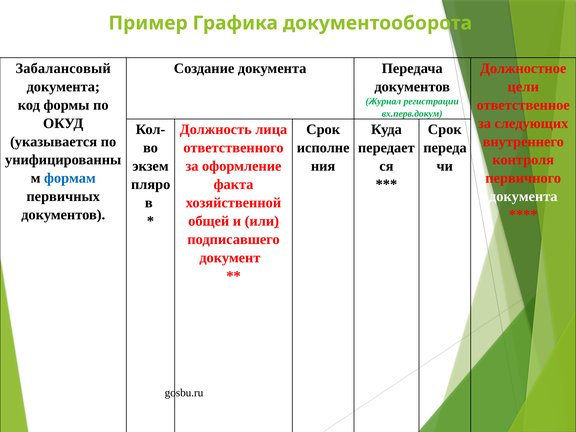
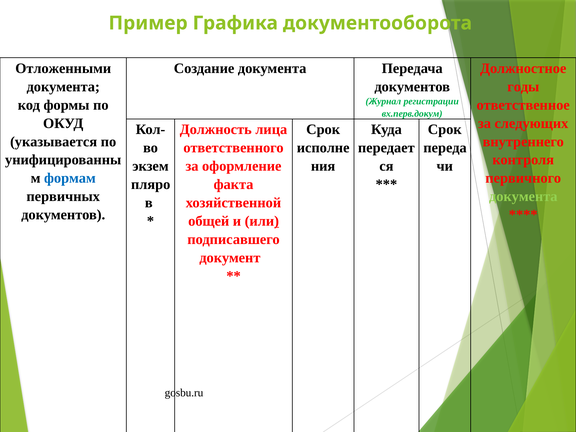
Забалансовый: Забалансовый -> Отложенными (63, 68)
цели: цели -> годы (523, 87)
документа colour: white -> light green (523, 197)
